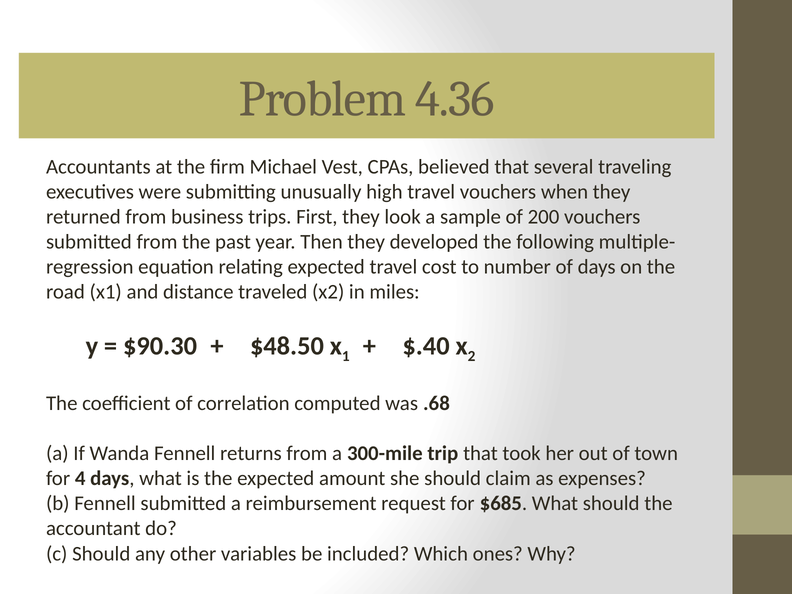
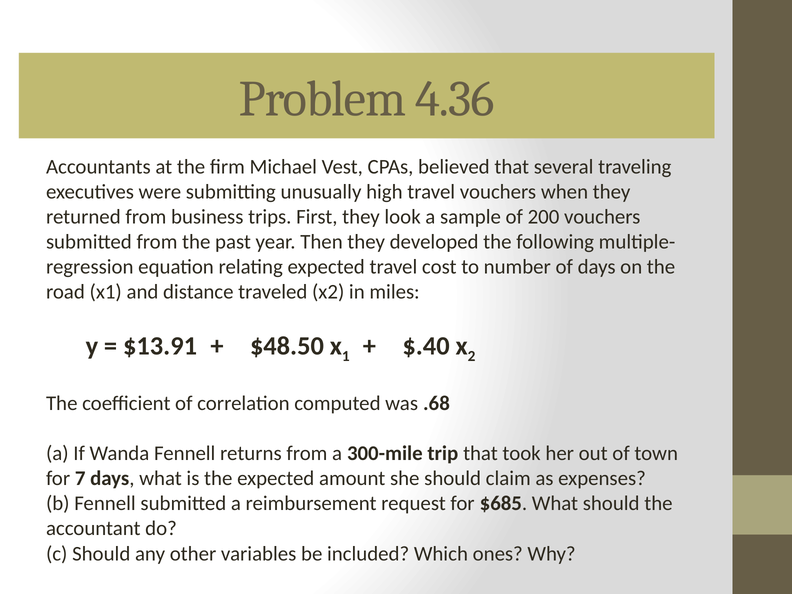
$90.30: $90.30 -> $13.91 (160, 346)
4: 4 -> 7 (80, 478)
